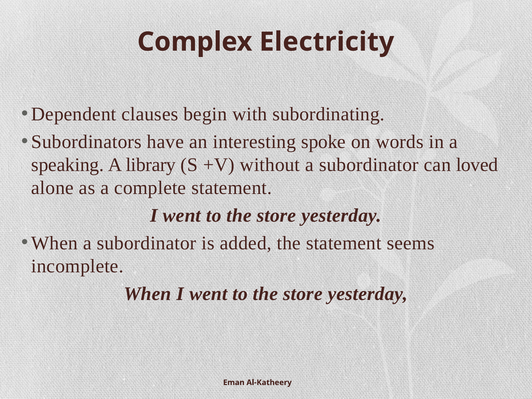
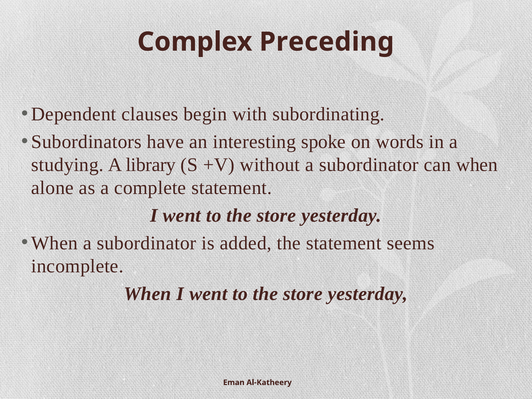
Electricity: Electricity -> Preceding (327, 42)
speaking: speaking -> studying (67, 165)
can loved: loved -> when (477, 165)
